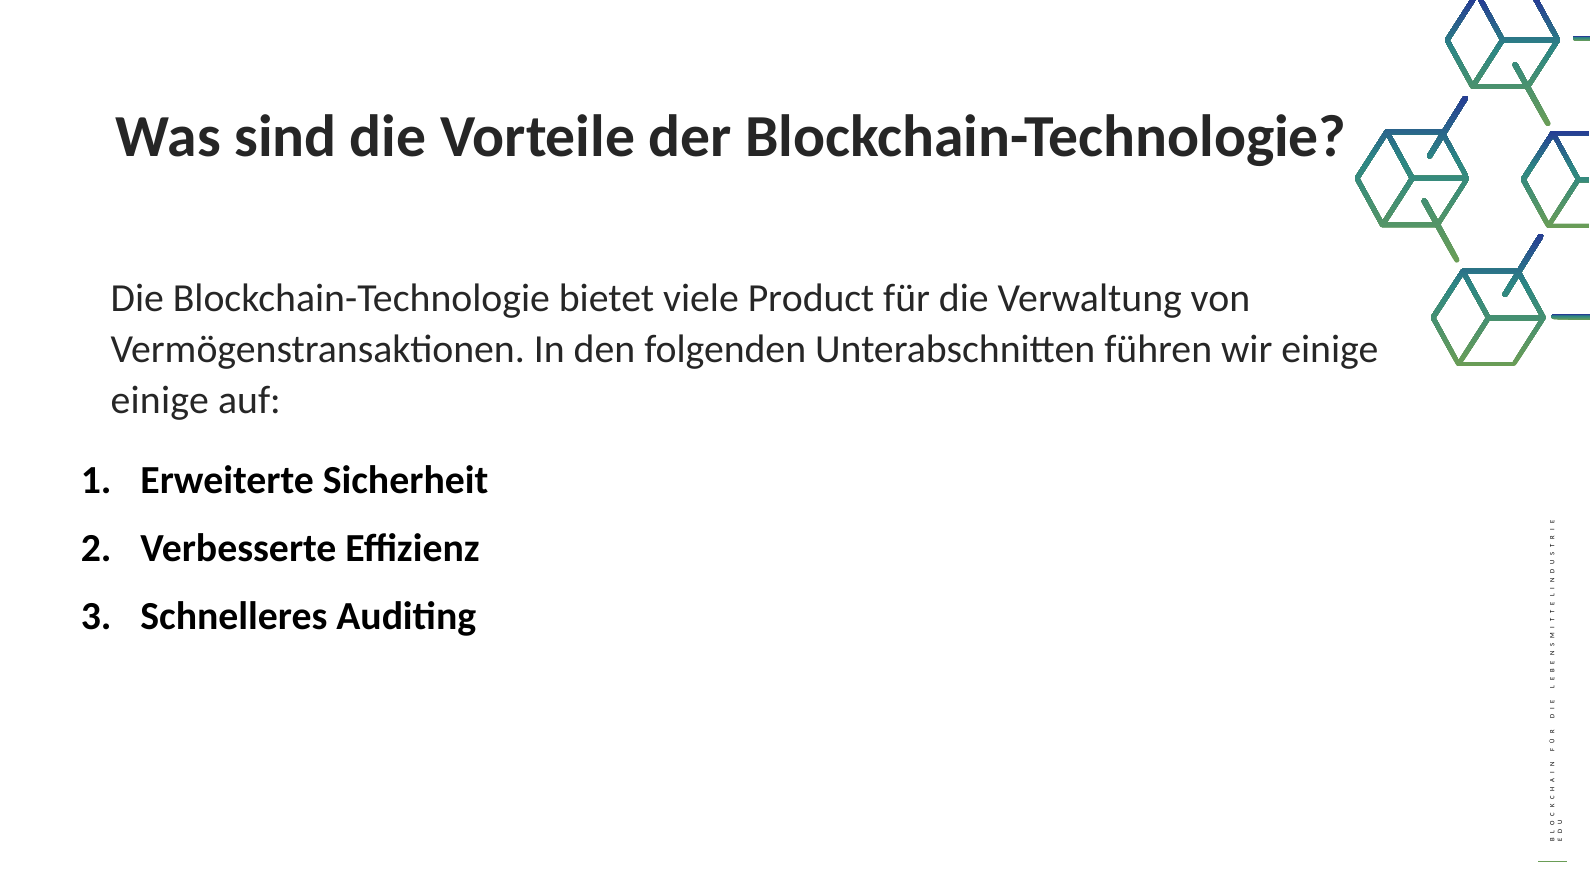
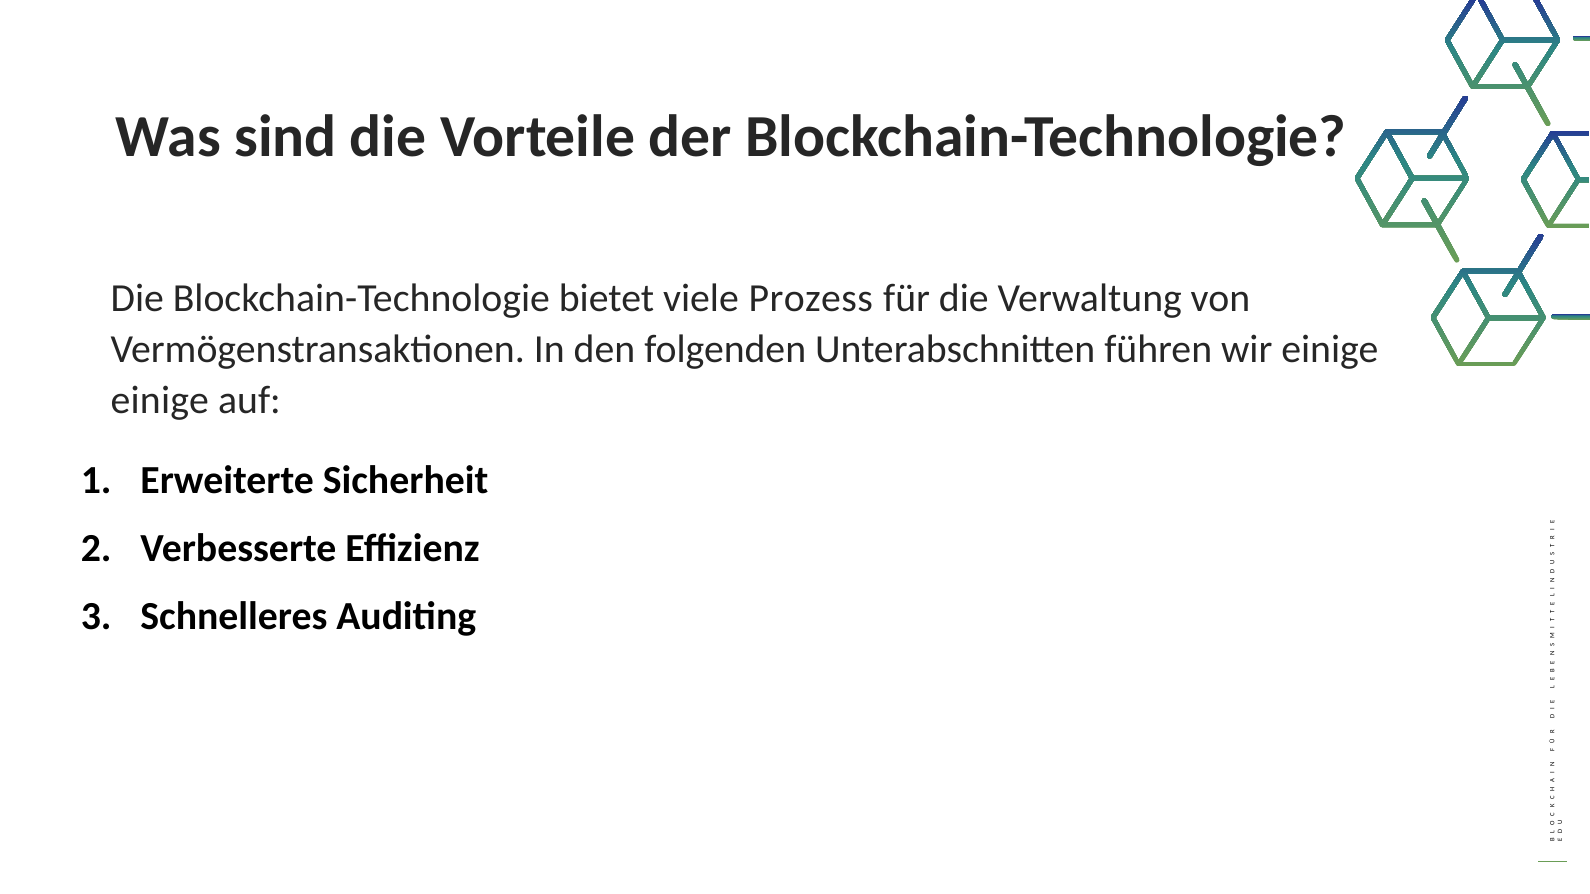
Product: Product -> Prozess (811, 298)
